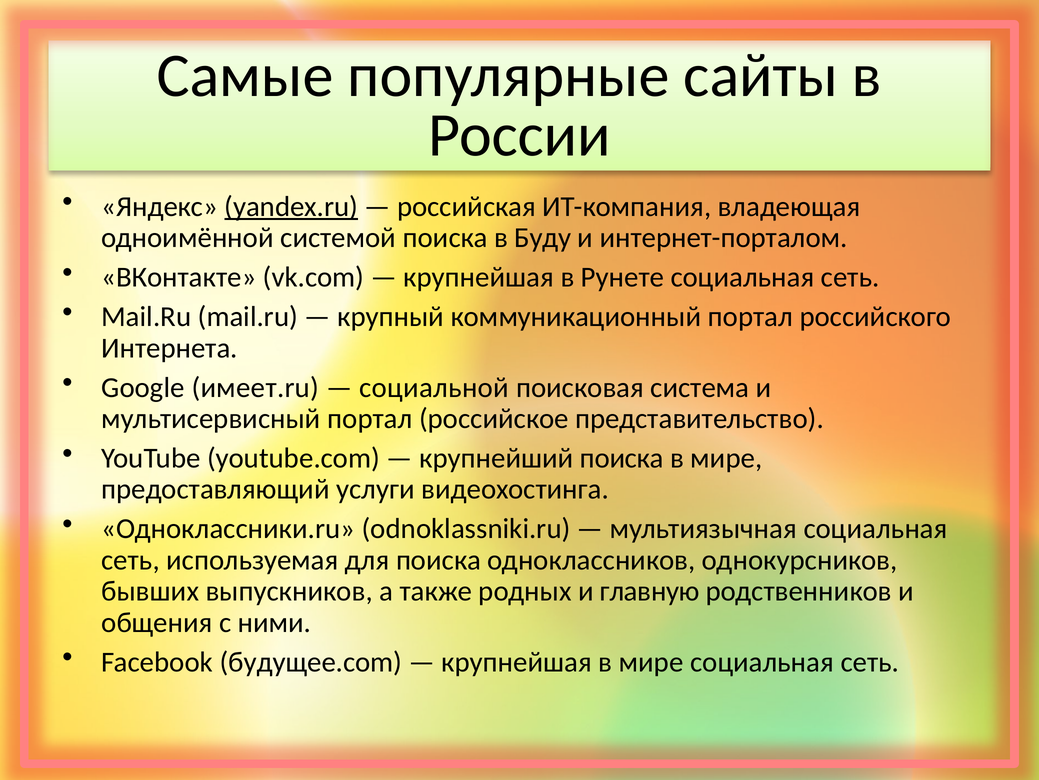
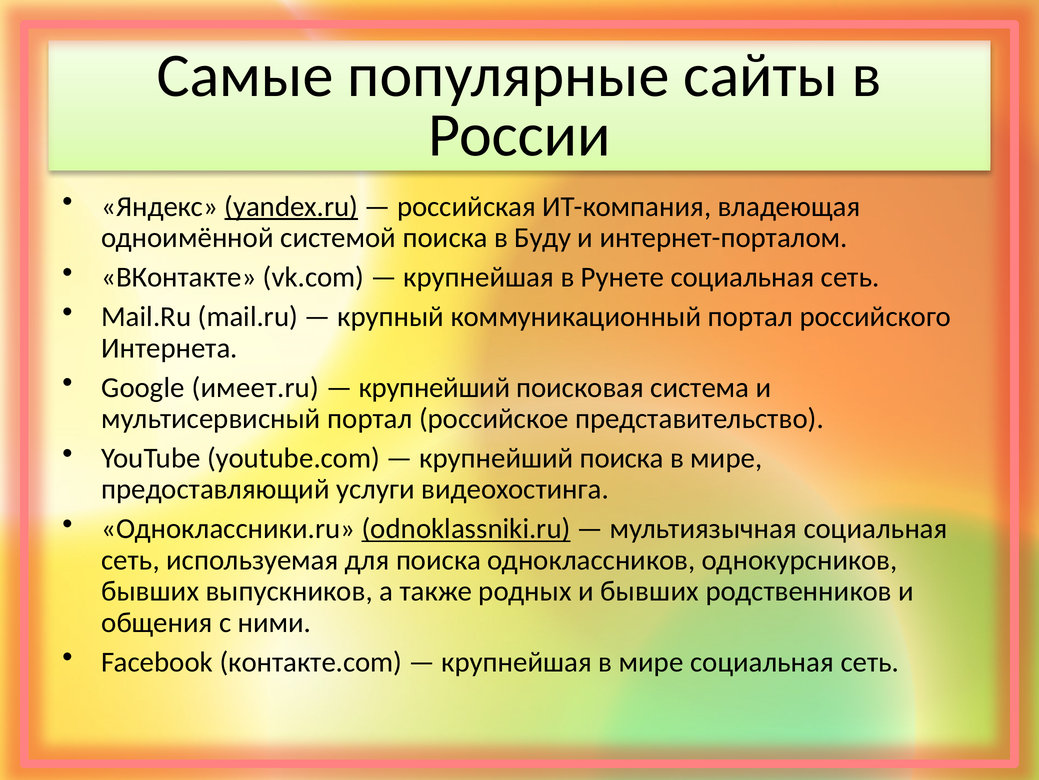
социальной: социальной -> крупнейший (434, 387)
odnoklassniki.ru underline: none -> present (466, 528)
и главную: главную -> бывших (650, 591)
будущее.com: будущее.com -> контакте.com (311, 661)
